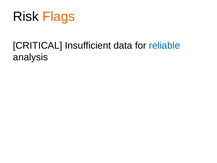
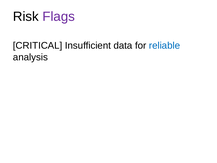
Flags colour: orange -> purple (59, 16)
